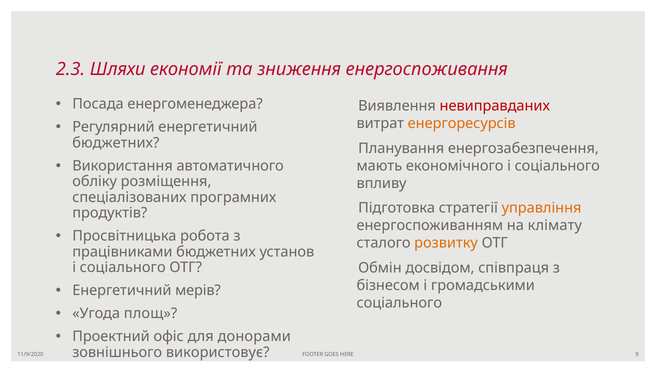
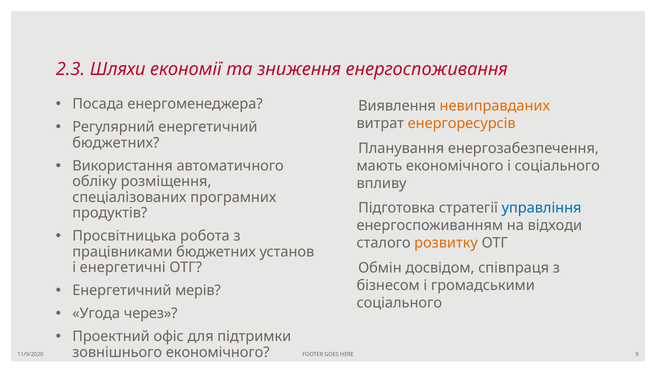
невиправданих colour: red -> orange (495, 106)
управління colour: orange -> blue (542, 208)
клімату: клімату -> відходи (555, 226)
соціального: соціального -> енергетичні (123, 268)
площ: площ -> через (151, 314)
донорами: донорами -> підтримки (254, 337)
зовнішнього використовує: використовує -> економічного (218, 352)
